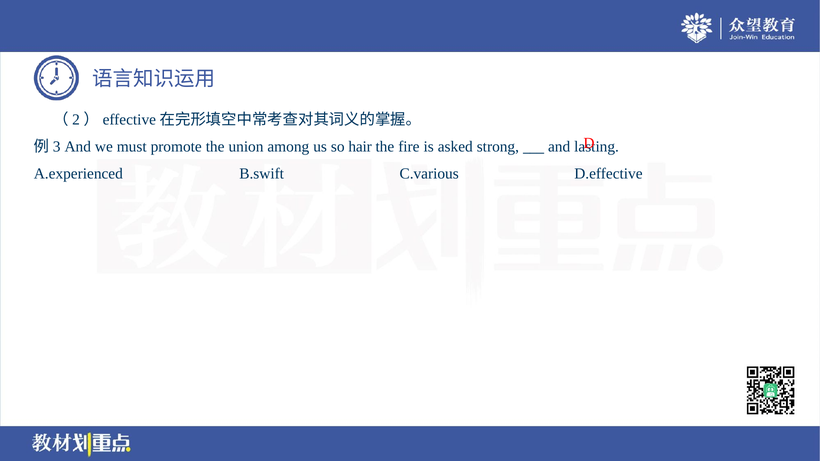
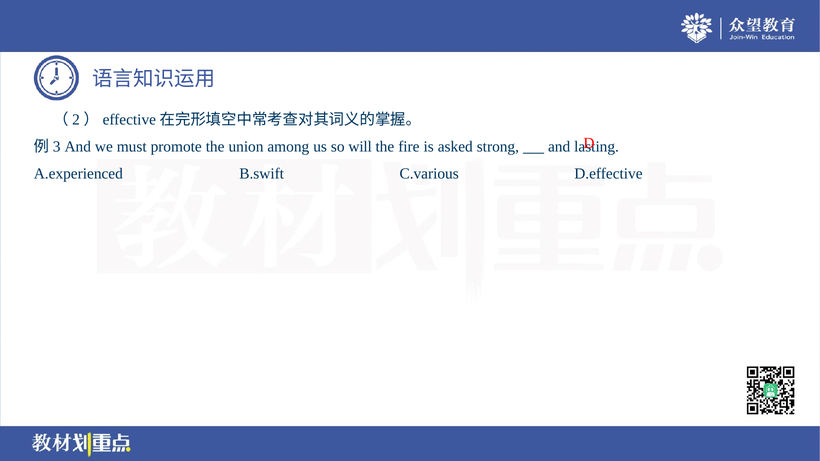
hair: hair -> will (360, 147)
